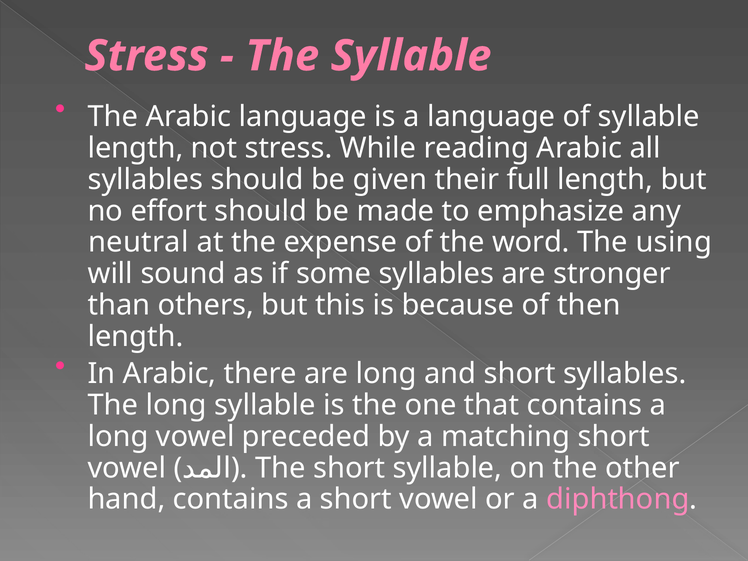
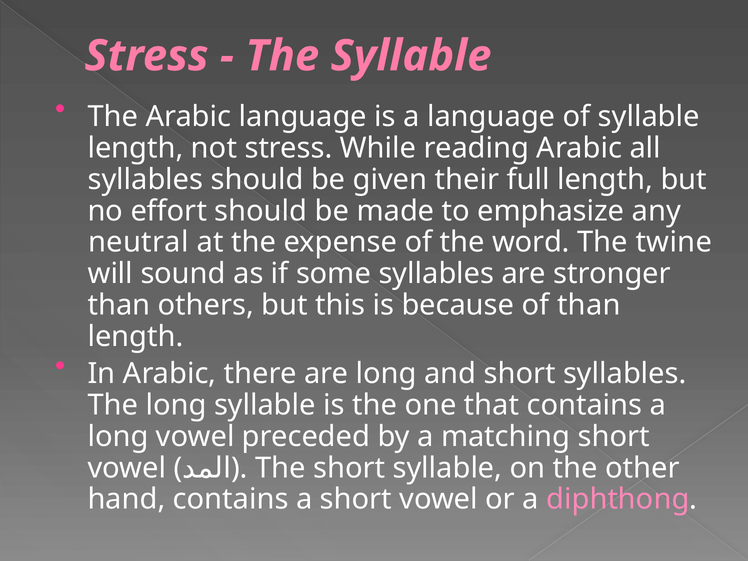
using: using -> twine (674, 242)
of then: then -> than (589, 305)
